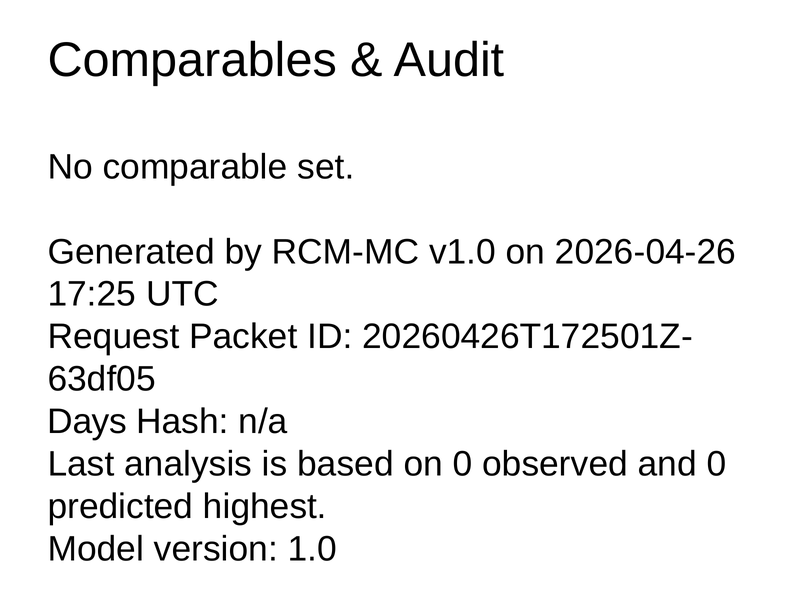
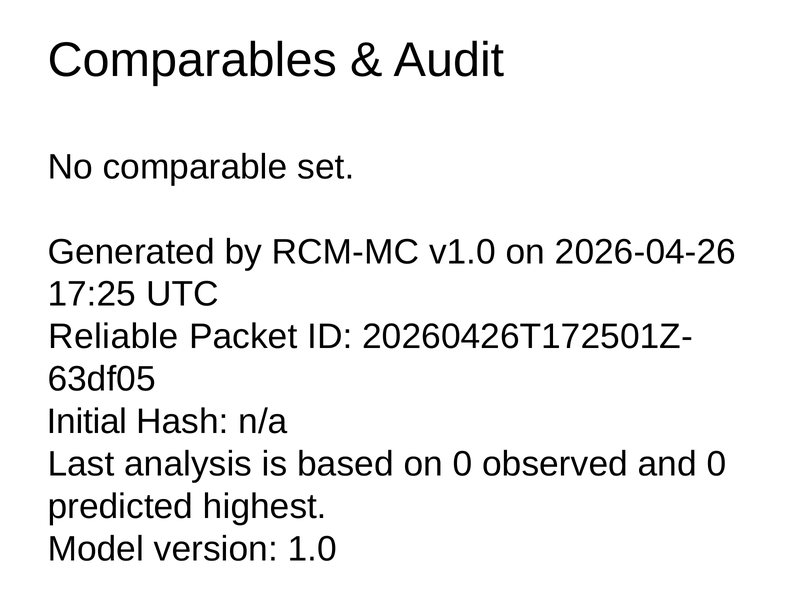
Request: Request -> Reliable (113, 337)
Days: Days -> Initial (87, 422)
